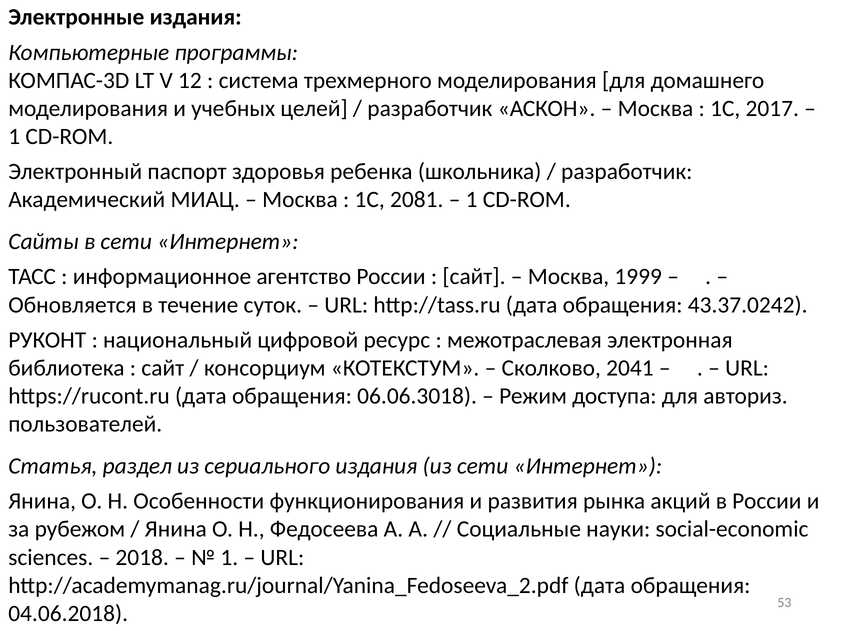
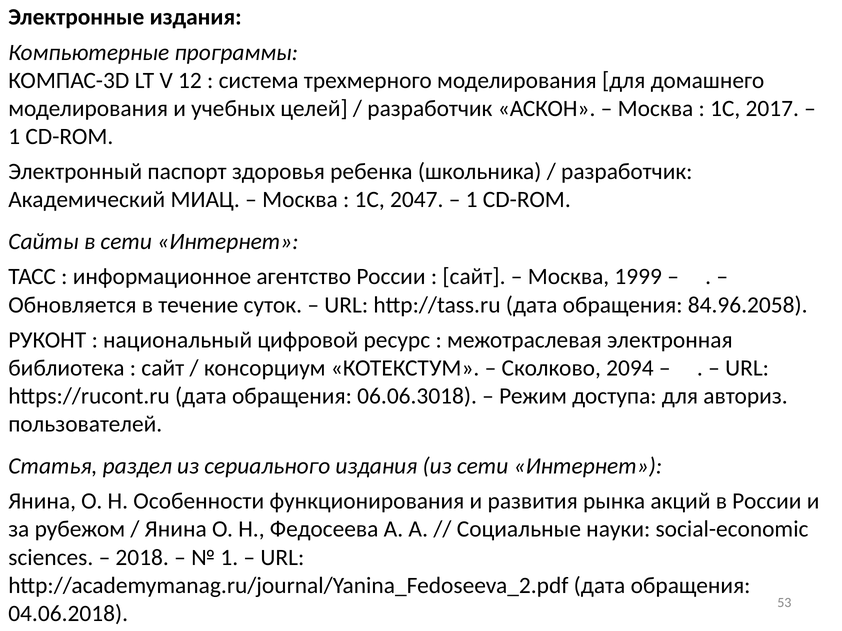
2081: 2081 -> 2047 (417, 200)
43.37.0242: 43.37.0242 -> 84.96.2058 (748, 305)
2041: 2041 -> 2094 (630, 368)
